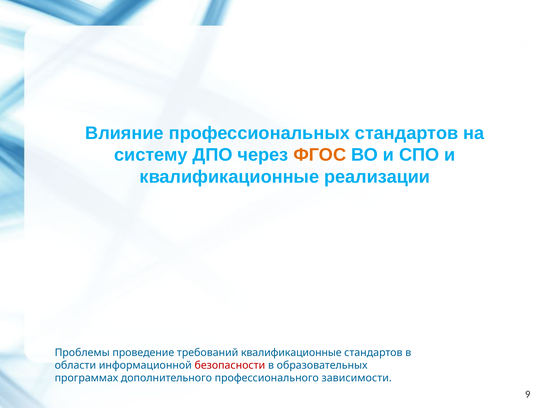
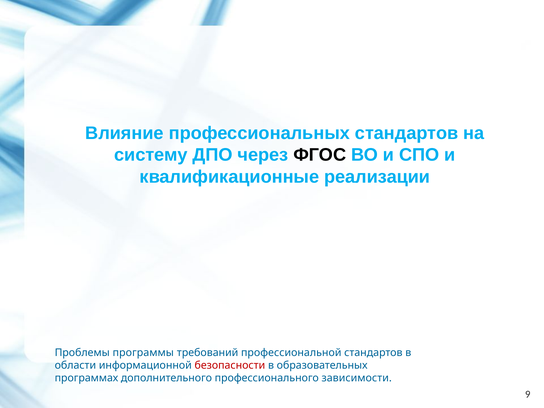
ФГОС colour: orange -> black (320, 155)
проведение: проведение -> программы (143, 353)
требований квалификационные: квалификационные -> профессиональной (291, 353)
